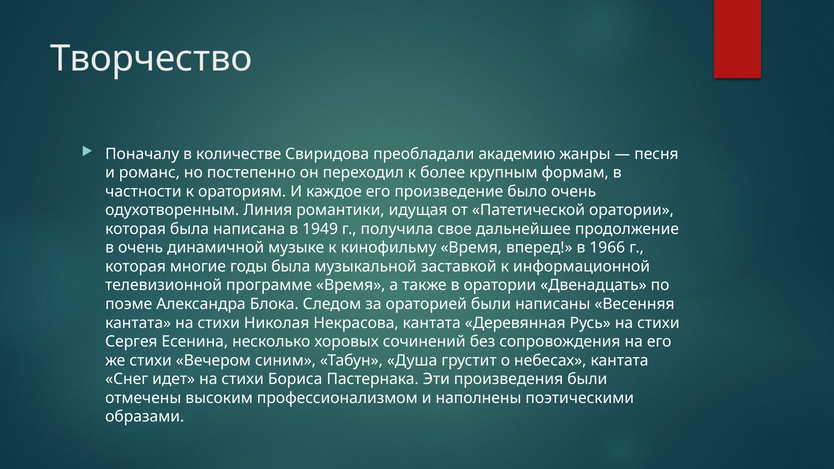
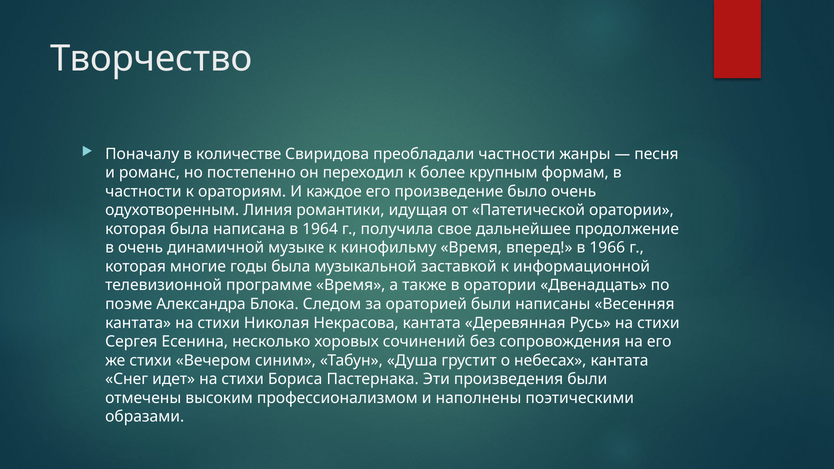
преобладали академию: академию -> частности (517, 154)
1949: 1949 -> 1964 (320, 229)
